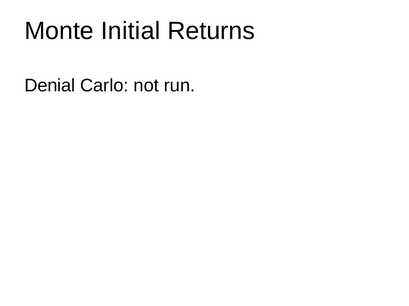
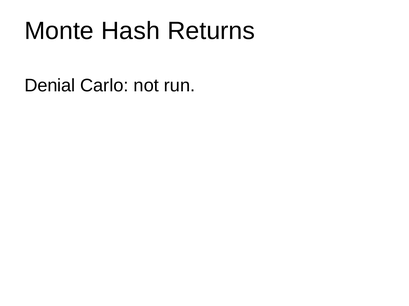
Initial: Initial -> Hash (131, 31)
